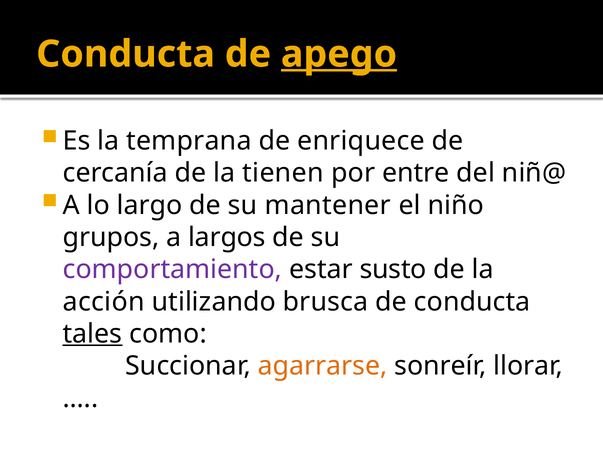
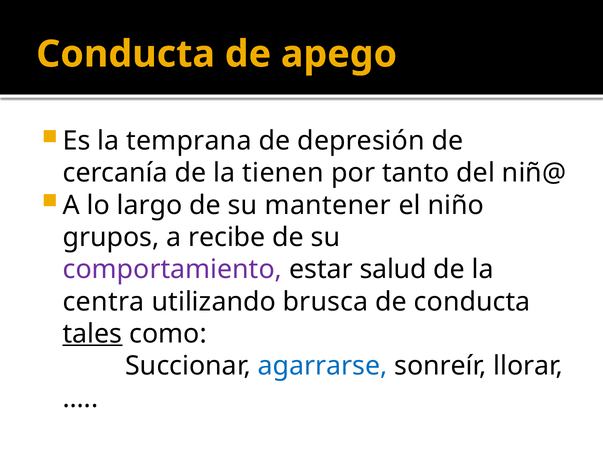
apego underline: present -> none (339, 54)
enriquece: enriquece -> depresión (361, 141)
entre: entre -> tanto (416, 173)
largos: largos -> recibe (227, 238)
susto: susto -> salud (393, 270)
acción: acción -> centra (104, 302)
agarrarse colour: orange -> blue (323, 366)
